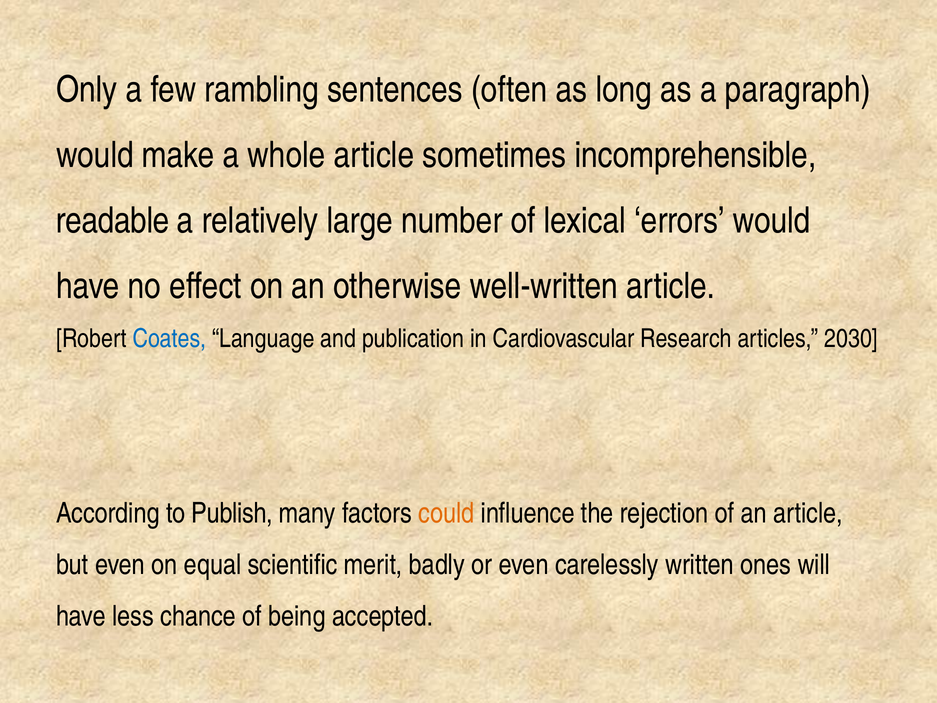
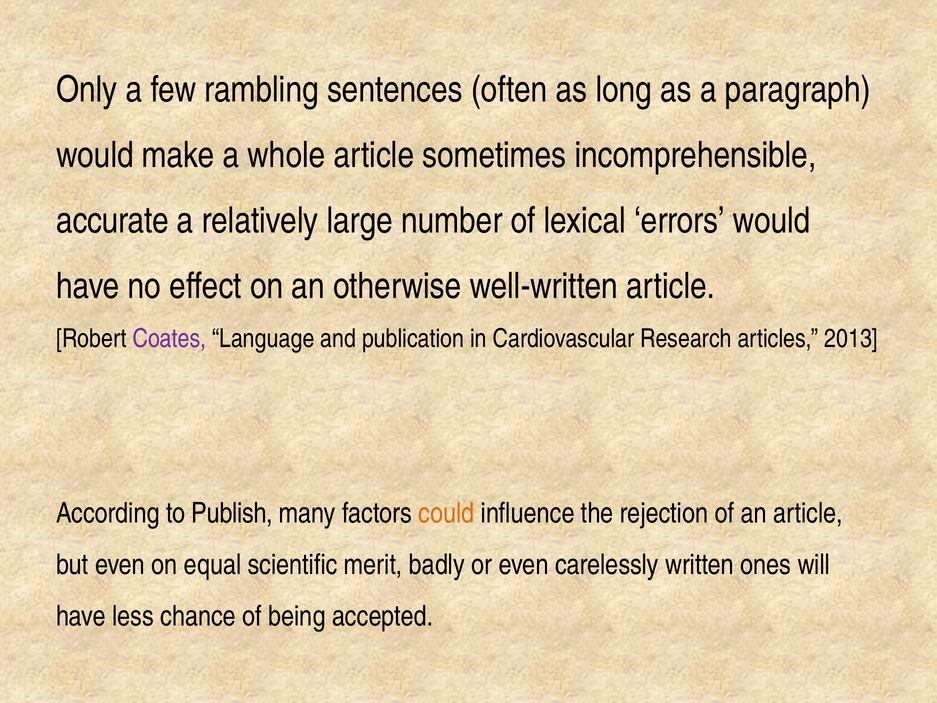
readable: readable -> accurate (113, 221)
Coates colour: blue -> purple (169, 339)
2030: 2030 -> 2013 (851, 339)
